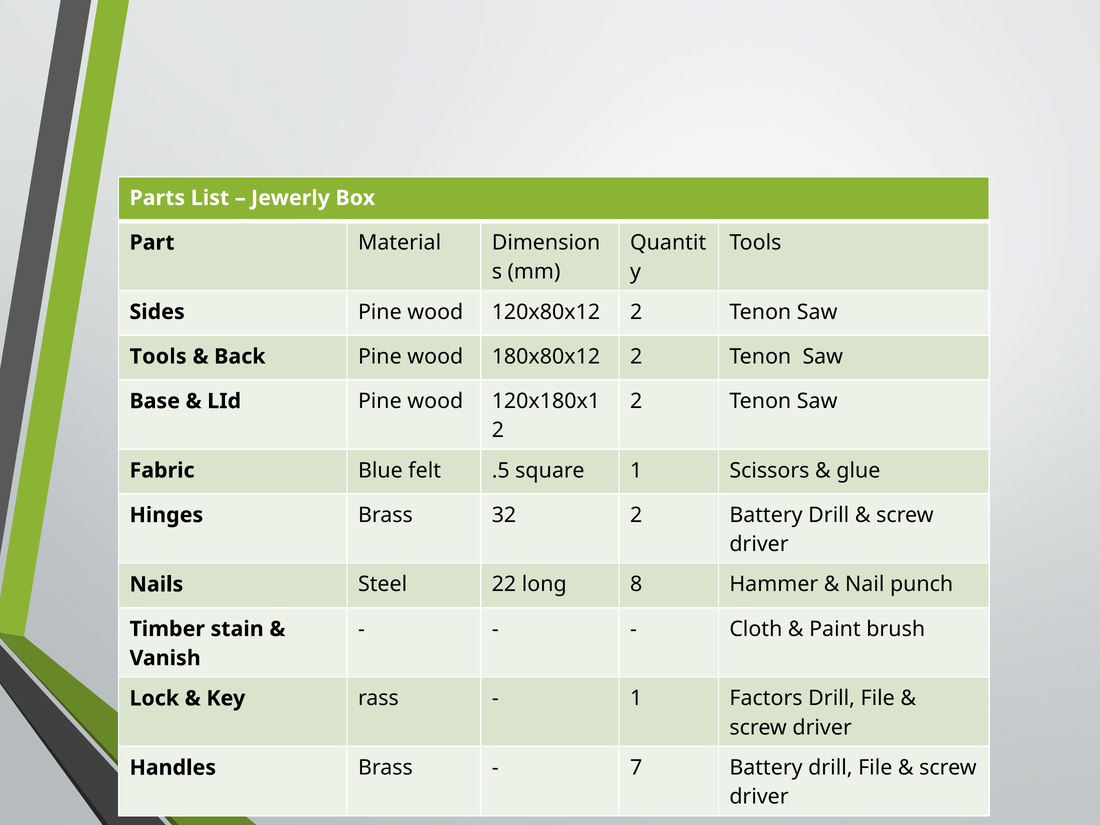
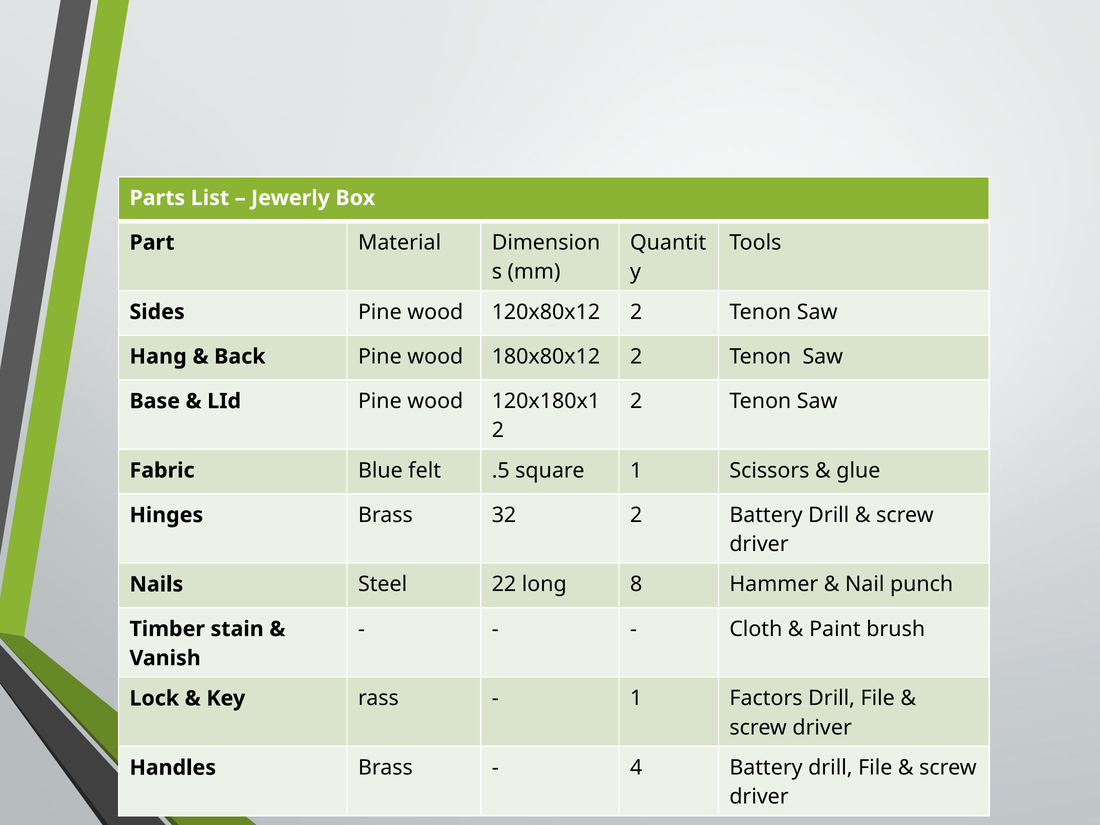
Tools: Tools -> Hang (158, 357)
7: 7 -> 4 (636, 768)
